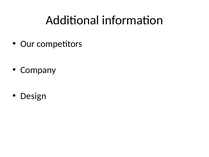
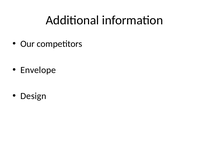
Company: Company -> Envelope (38, 70)
